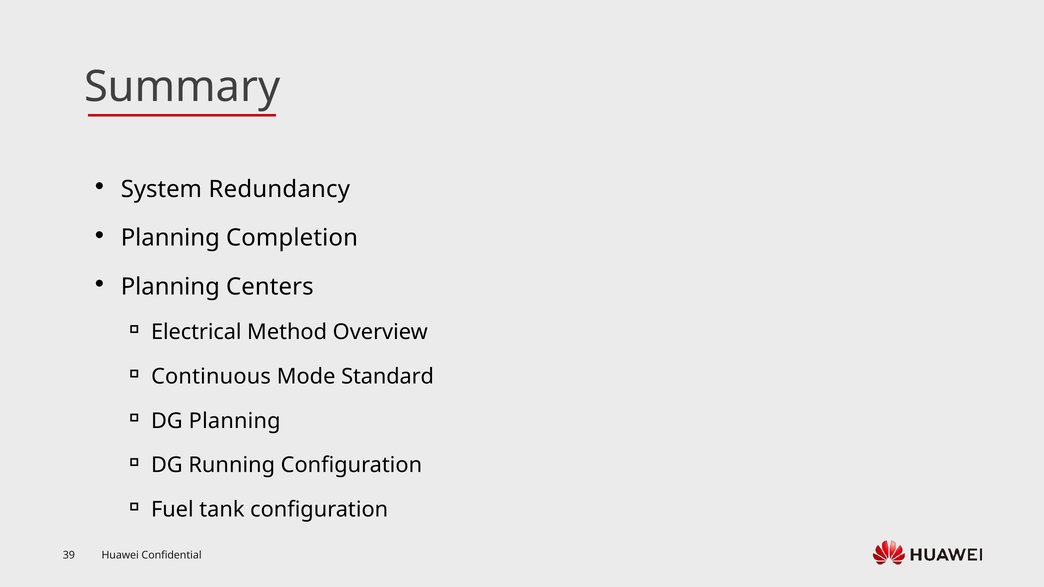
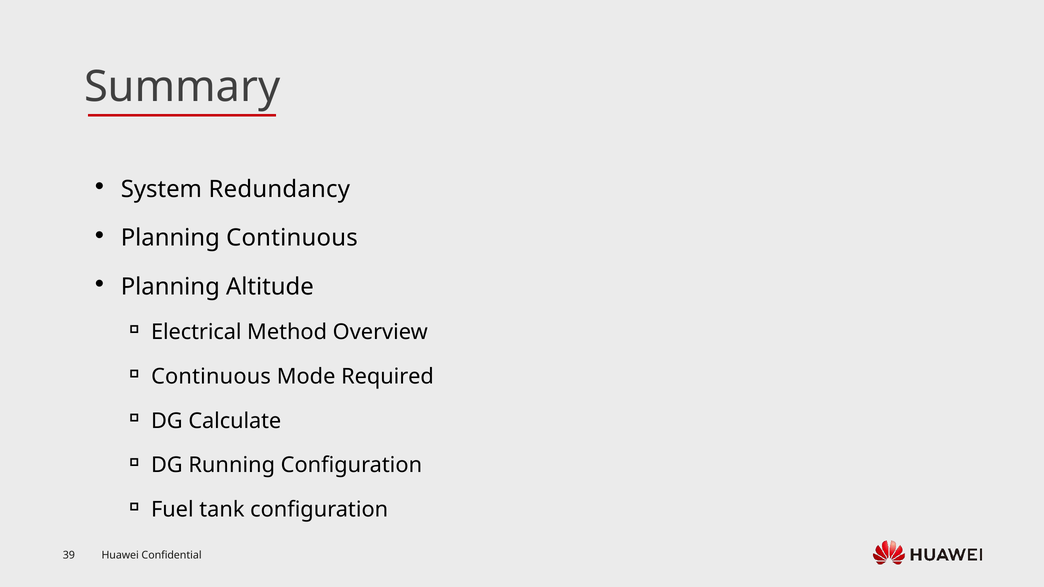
Planning Completion: Completion -> Continuous (292, 238)
Centers: Centers -> Altitude (270, 287)
Standard: Standard -> Required (388, 377)
DG Planning: Planning -> Calculate (235, 421)
